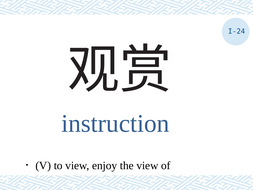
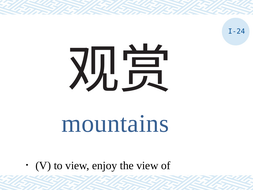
instruction: instruction -> mountains (115, 123)
